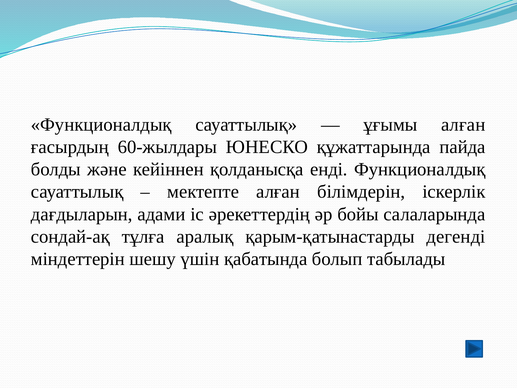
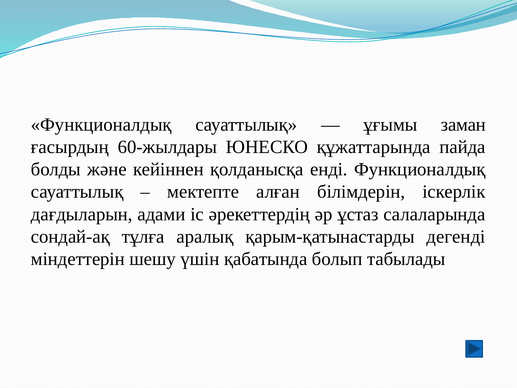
ұғымы алған: алған -> заман (463, 124)
бойы: бойы -> ұстаз (358, 214)
